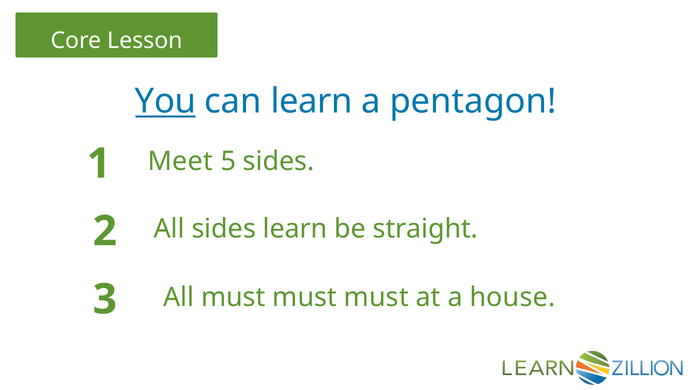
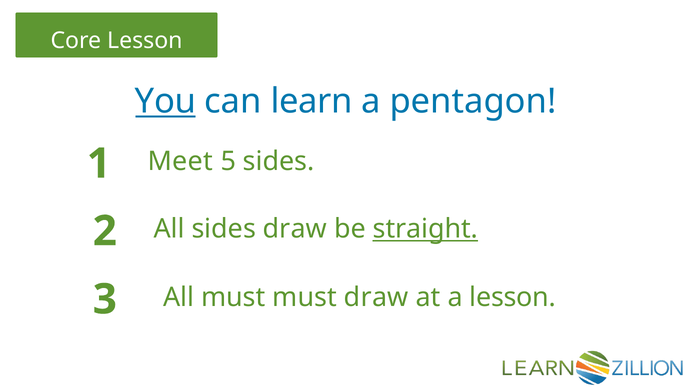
sides learn: learn -> draw (295, 229)
straight underline: none -> present (425, 229)
must: must -> draw (376, 297)
a house: house -> lesson (513, 297)
